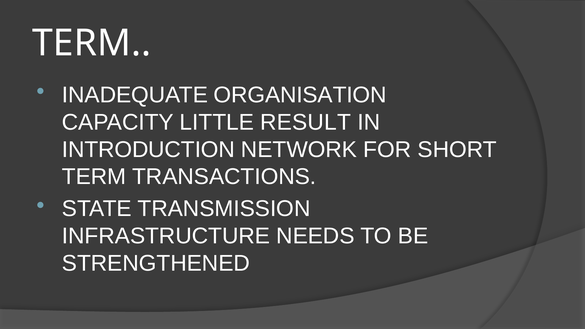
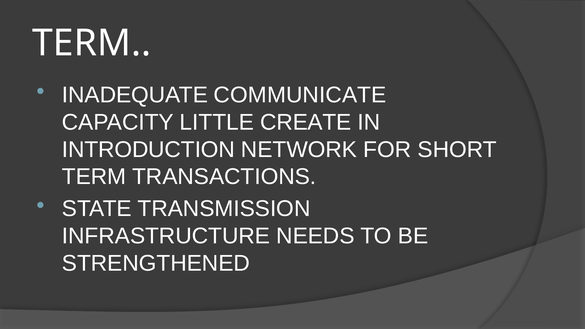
ORGANISATION: ORGANISATION -> COMMUNICATE (300, 95)
RESULT: RESULT -> CREATE (306, 122)
